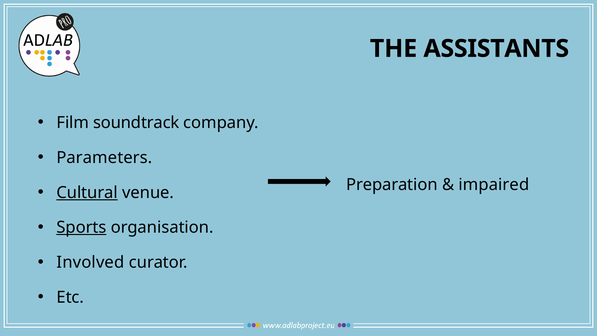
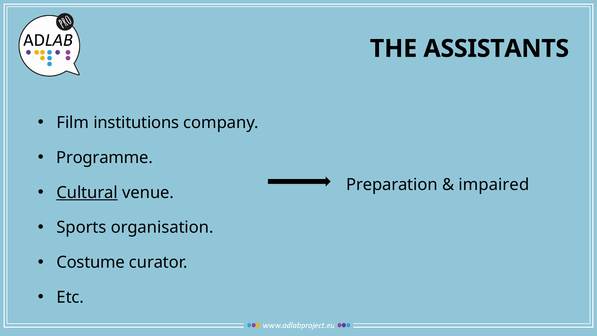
soundtrack: soundtrack -> institutions (136, 123)
Parameters: Parameters -> Programme (104, 158)
Sports underline: present -> none (81, 227)
Involved: Involved -> Costume (91, 262)
